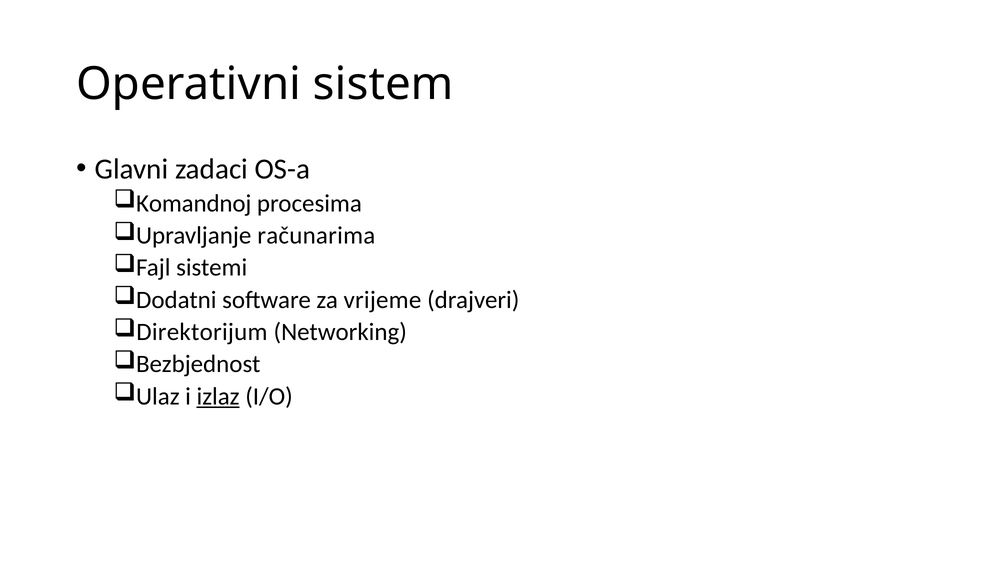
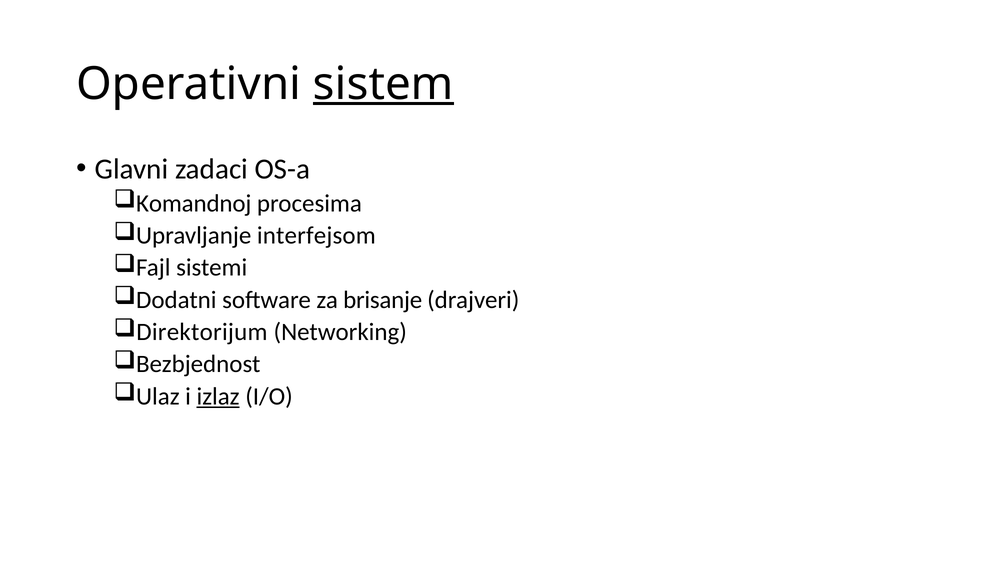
sistem underline: none -> present (383, 84)
računarima: računarima -> interfejsom (316, 235)
vrijeme: vrijeme -> brisanje (383, 300)
